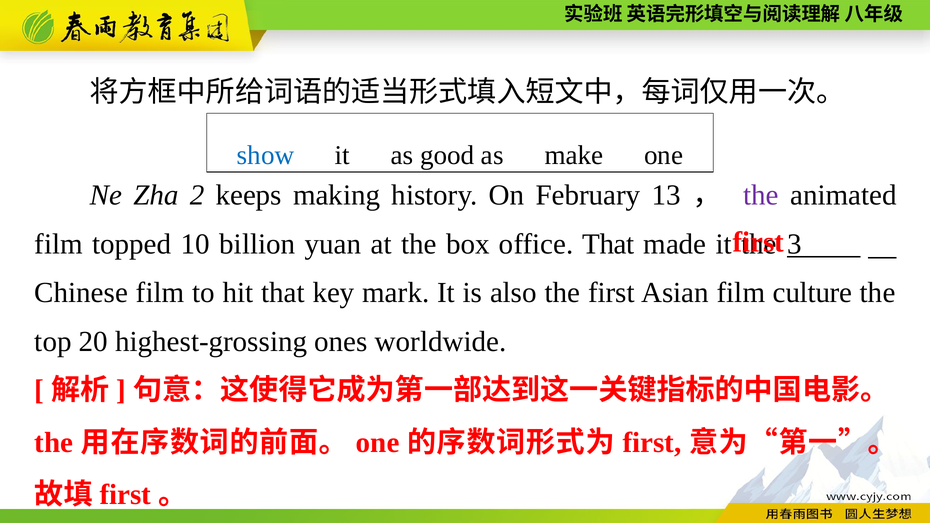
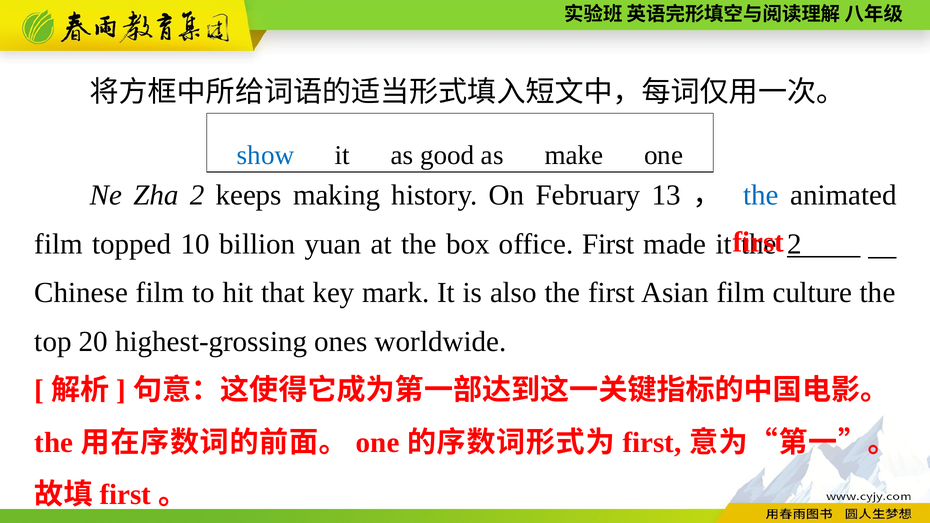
the colour: purple -> blue (761, 195)
office That: That -> First (608, 244)
3: 3 -> 2 (794, 244)
